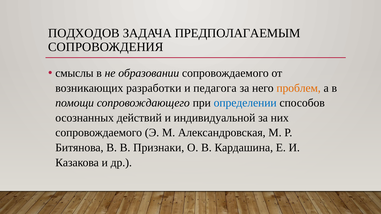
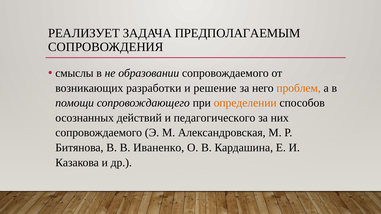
ПОДХОДОВ: ПОДХОДОВ -> РЕАЛИЗУЕТ (84, 33)
педагога: педагога -> решение (215, 88)
определении colour: blue -> orange (245, 103)
индивидуальной: индивидуальной -> педагогического (215, 118)
Признаки: Признаки -> Иваненко (159, 148)
